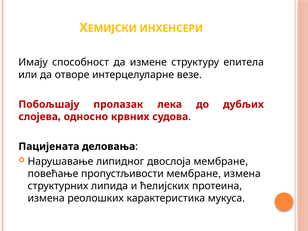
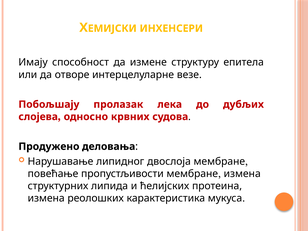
Пацијената: Пацијената -> Продужено (49, 147)
